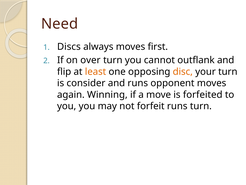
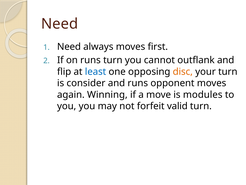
Discs: Discs -> Need (69, 47)
on over: over -> runs (90, 60)
least colour: orange -> blue (96, 72)
forfeited: forfeited -> modules (203, 94)
forfeit runs: runs -> valid (177, 106)
